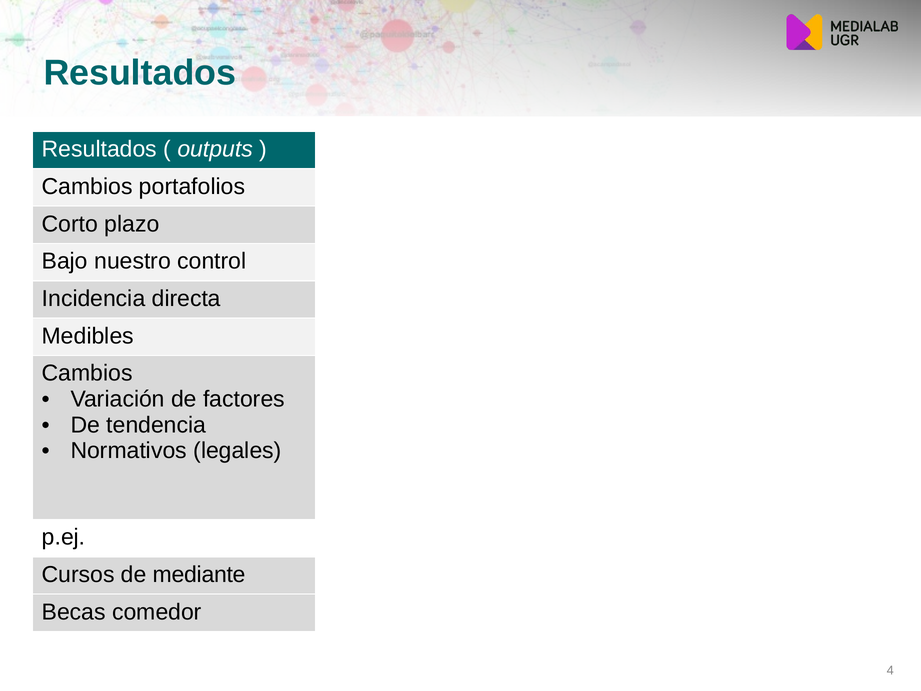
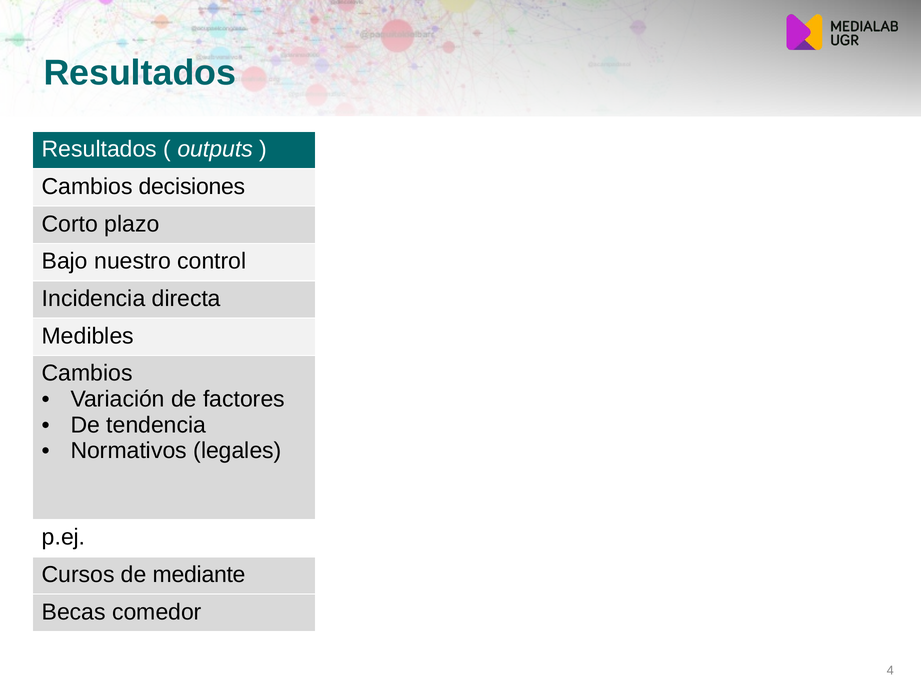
portafolios: portafolios -> decisiones (192, 187)
